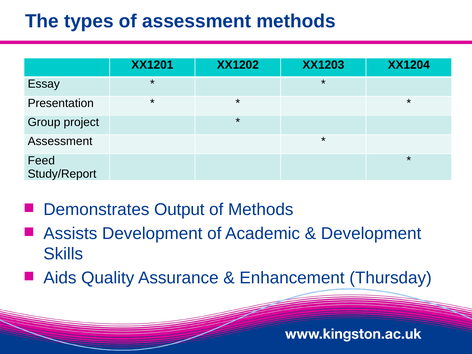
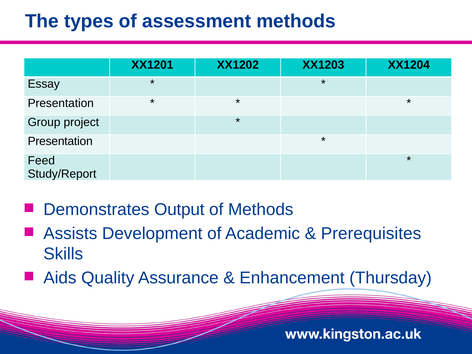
Assessment: Assessment -> Presentation (60, 141)
Development: Development -> Prerequisites (371, 233)
